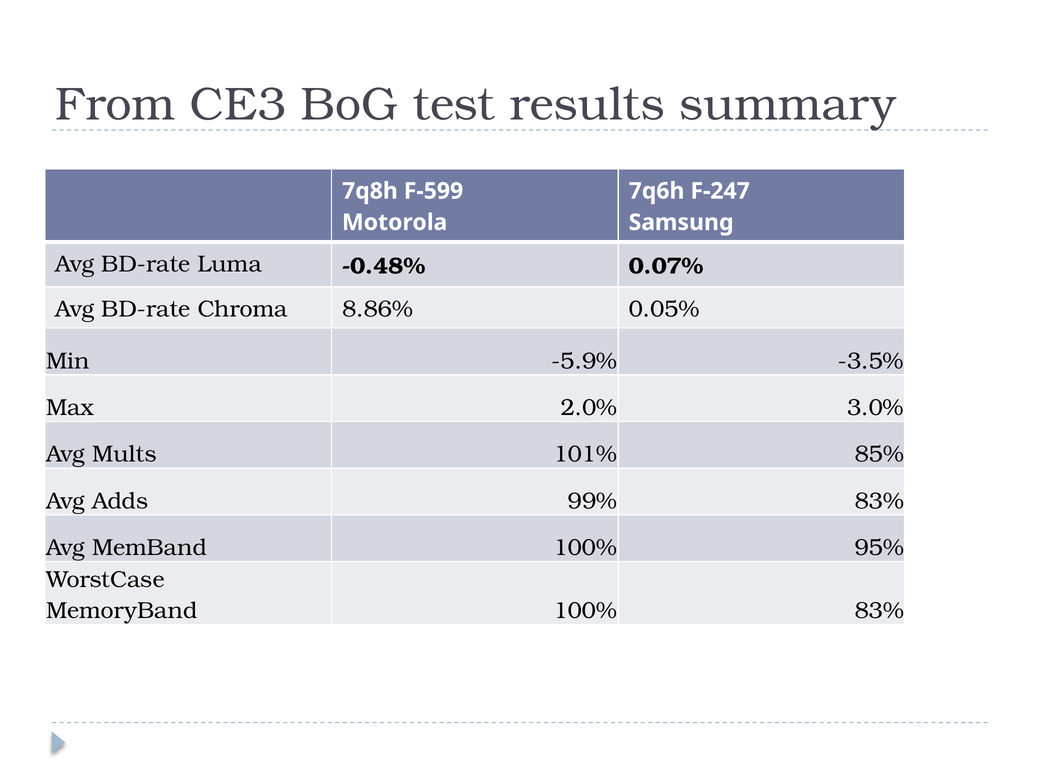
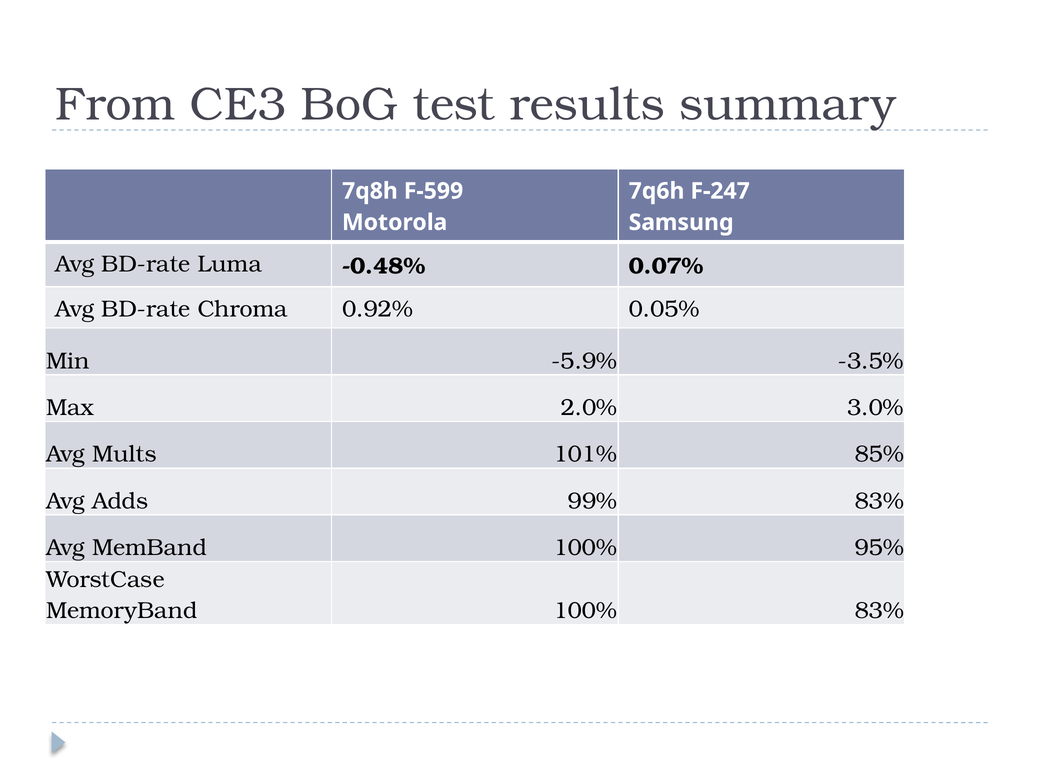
8.86%: 8.86% -> 0.92% (377, 309)
